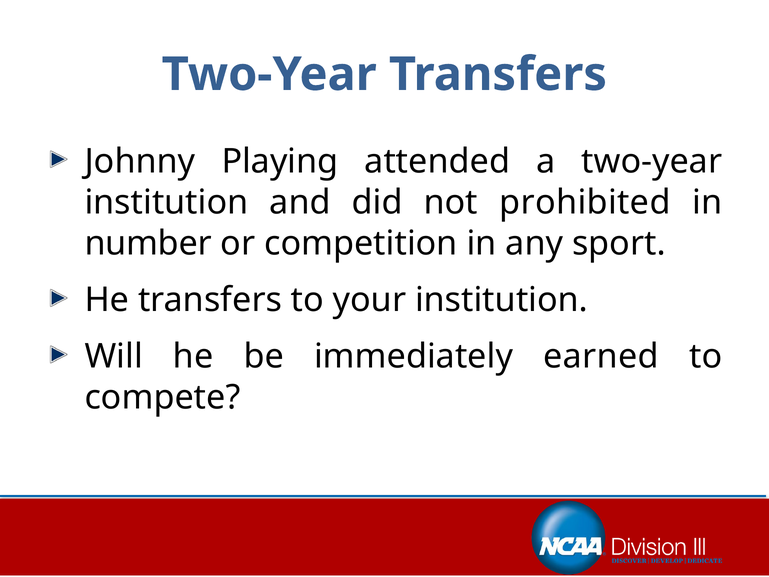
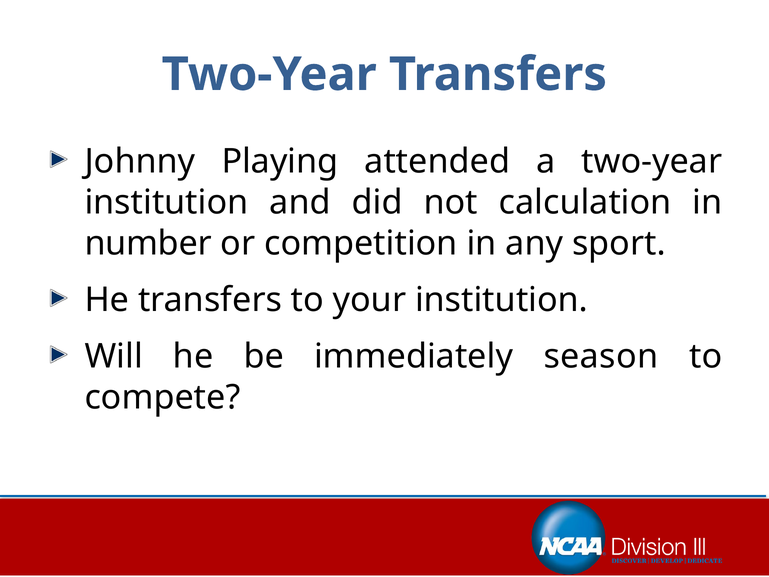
prohibited: prohibited -> calculation (585, 202)
earned: earned -> season (601, 356)
